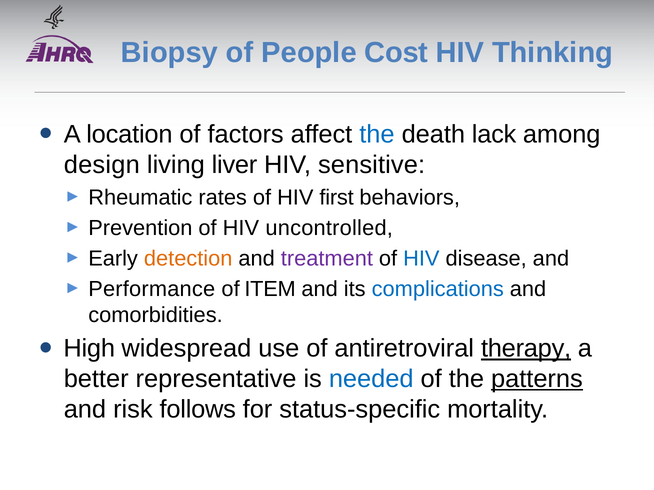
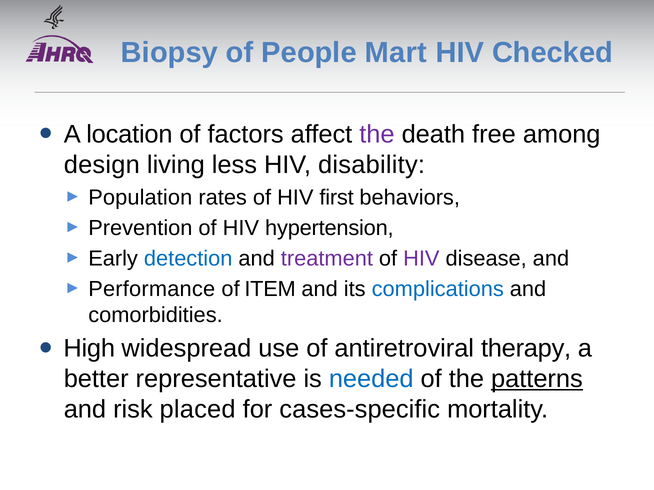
Cost: Cost -> Mart (396, 53)
Thinking: Thinking -> Checked (553, 53)
the colour: blue -> purple (377, 135)
lack: lack -> free (494, 135)
liver: liver -> less (234, 165)
sensitive: sensitive -> disability (372, 165)
Rheumatic: Rheumatic -> Population (140, 198)
uncontrolled: uncontrolled -> hypertension (329, 228)
detection colour: orange -> blue (188, 259)
HIV colour: blue -> purple (421, 259)
therapy underline: present -> none (526, 349)
follows: follows -> placed (198, 410)
status-specific: status-specific -> cases-specific (360, 410)
